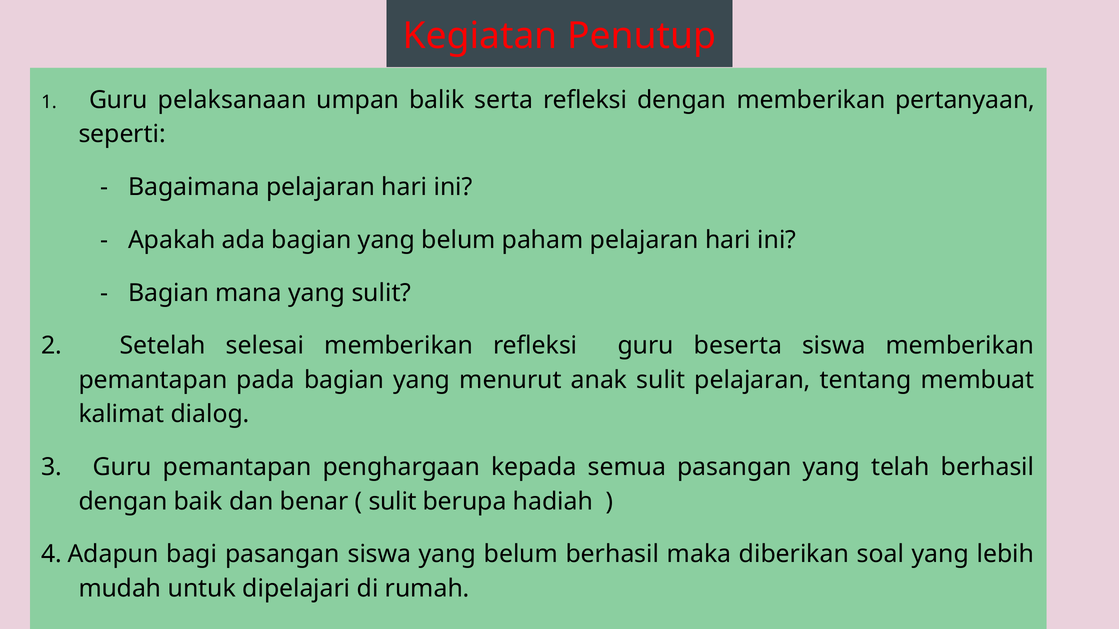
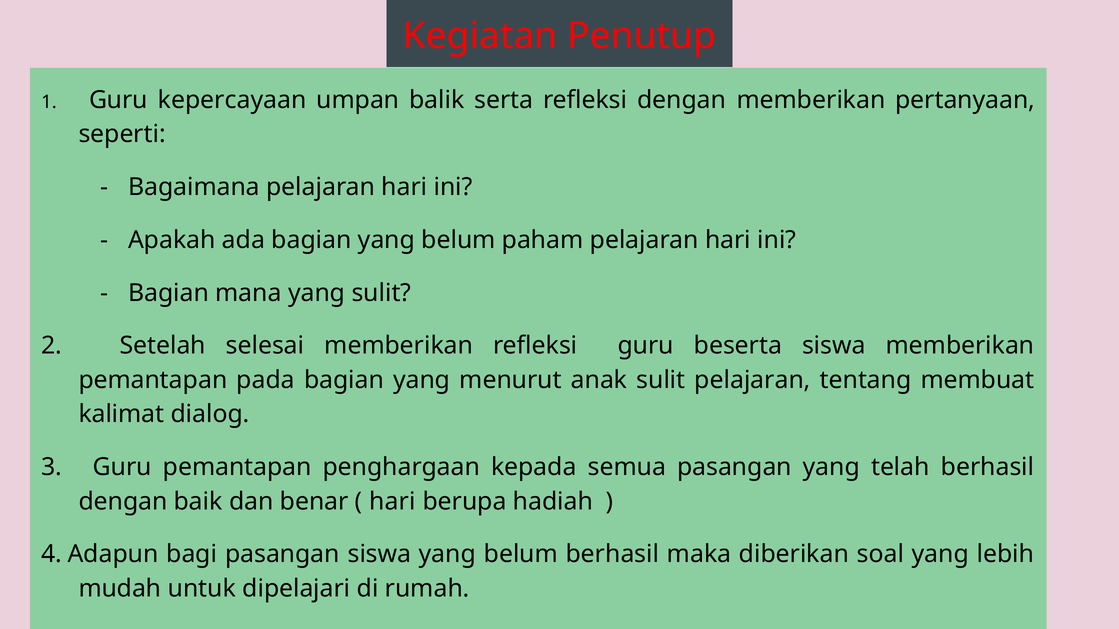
pelaksanaan: pelaksanaan -> kepercayaan (232, 100)
sulit: sulit -> hari (392, 502)
